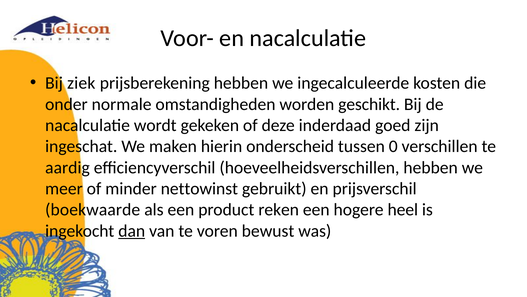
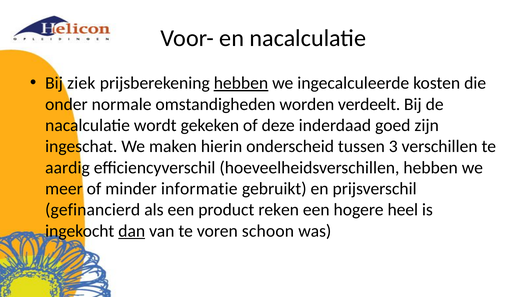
hebben underline: none -> present (241, 83)
geschikt: geschikt -> verdeelt (369, 104)
0: 0 -> 3 (393, 146)
nettowinst: nettowinst -> informatie (199, 188)
boekwaarde: boekwaarde -> gefinancierd (93, 209)
bewust: bewust -> schoon (268, 231)
